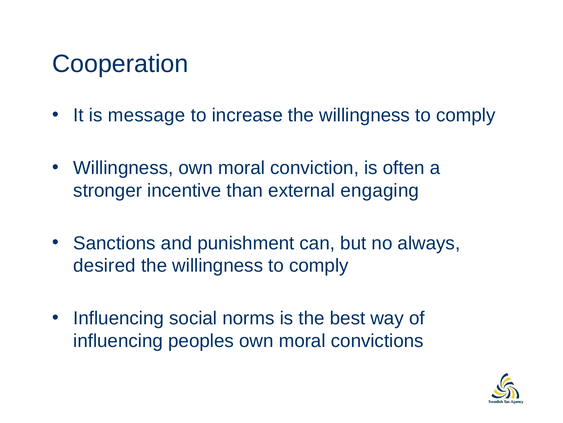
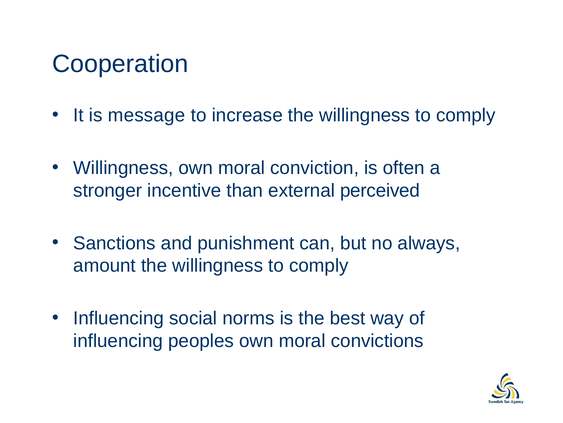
engaging: engaging -> perceived (380, 190)
desired: desired -> amount (105, 265)
